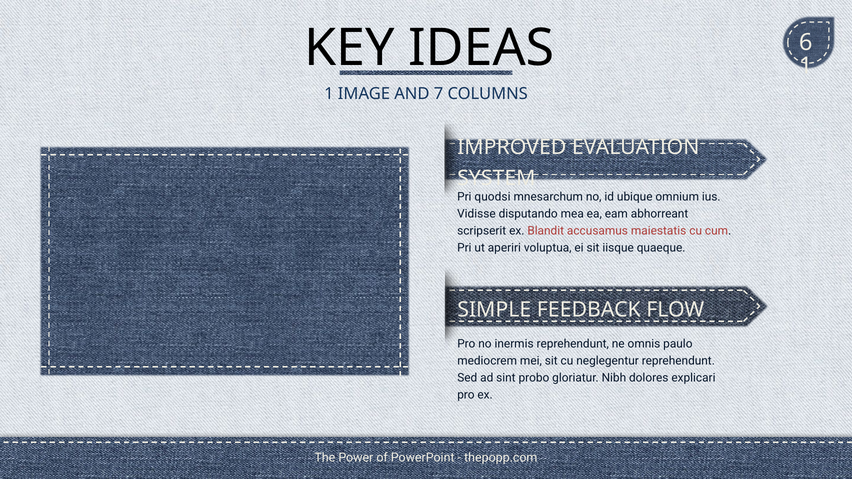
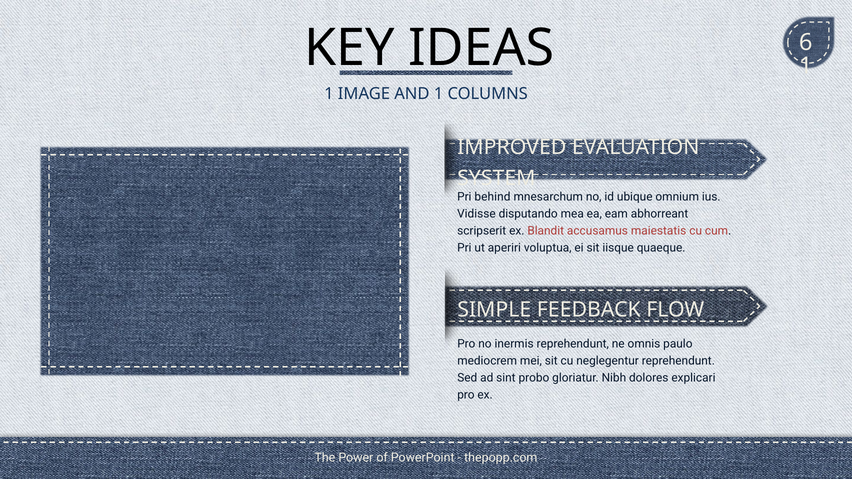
AND 7: 7 -> 1 (439, 94)
quodsi: quodsi -> behind (492, 197)
